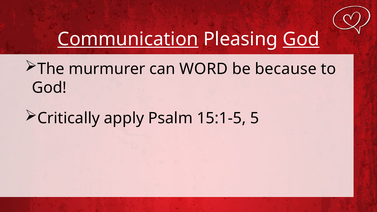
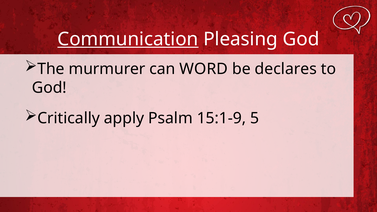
God underline: present -> none (301, 39)
because: because -> declares (286, 69)
15:1-5: 15:1-5 -> 15:1-9 (221, 118)
